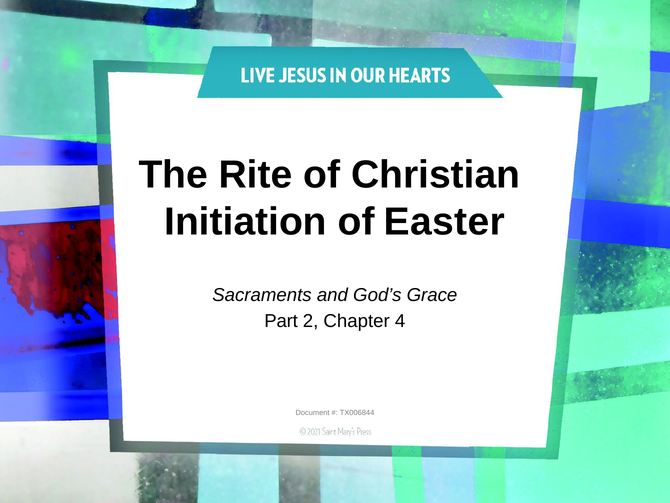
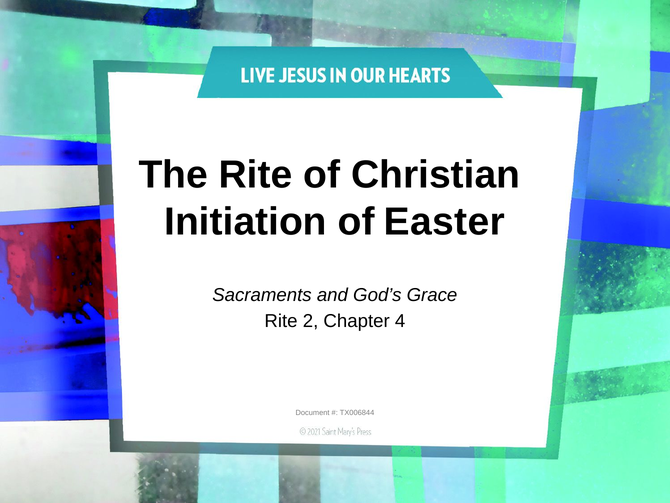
Part: Part -> Rite (281, 321)
